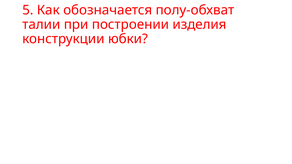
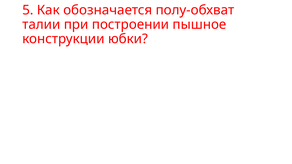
изделия: изделия -> пышное (199, 25)
